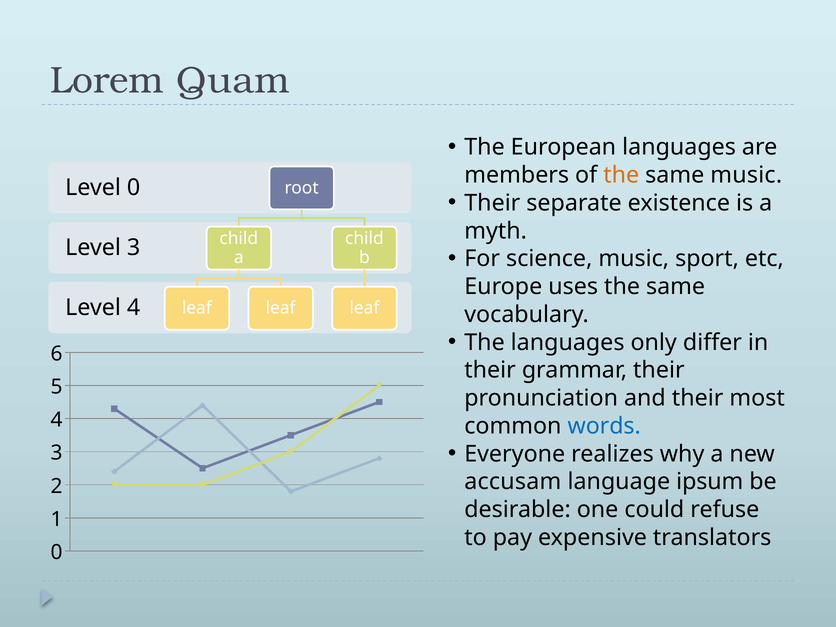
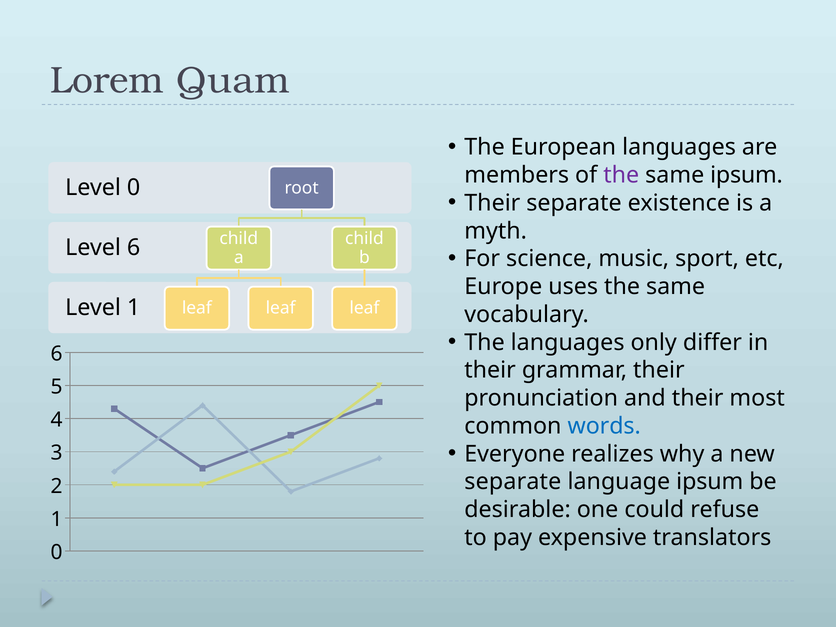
the colour: orange -> purple (621, 175)
same music: music -> ipsum (746, 175)
3: 3 -> 6 (134, 248)
4: 4 -> 1 (134, 307)
accusam: accusam -> separate (513, 482)
